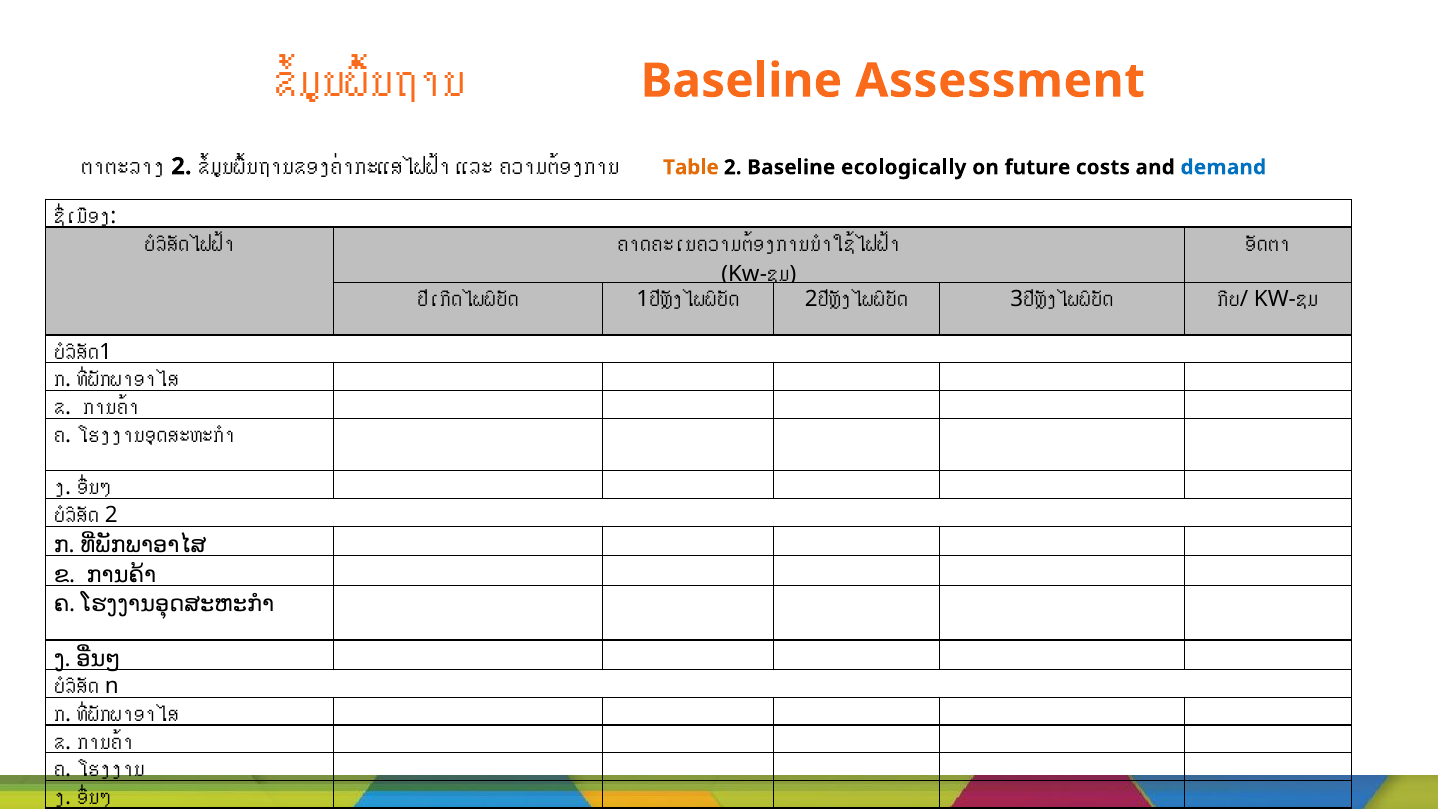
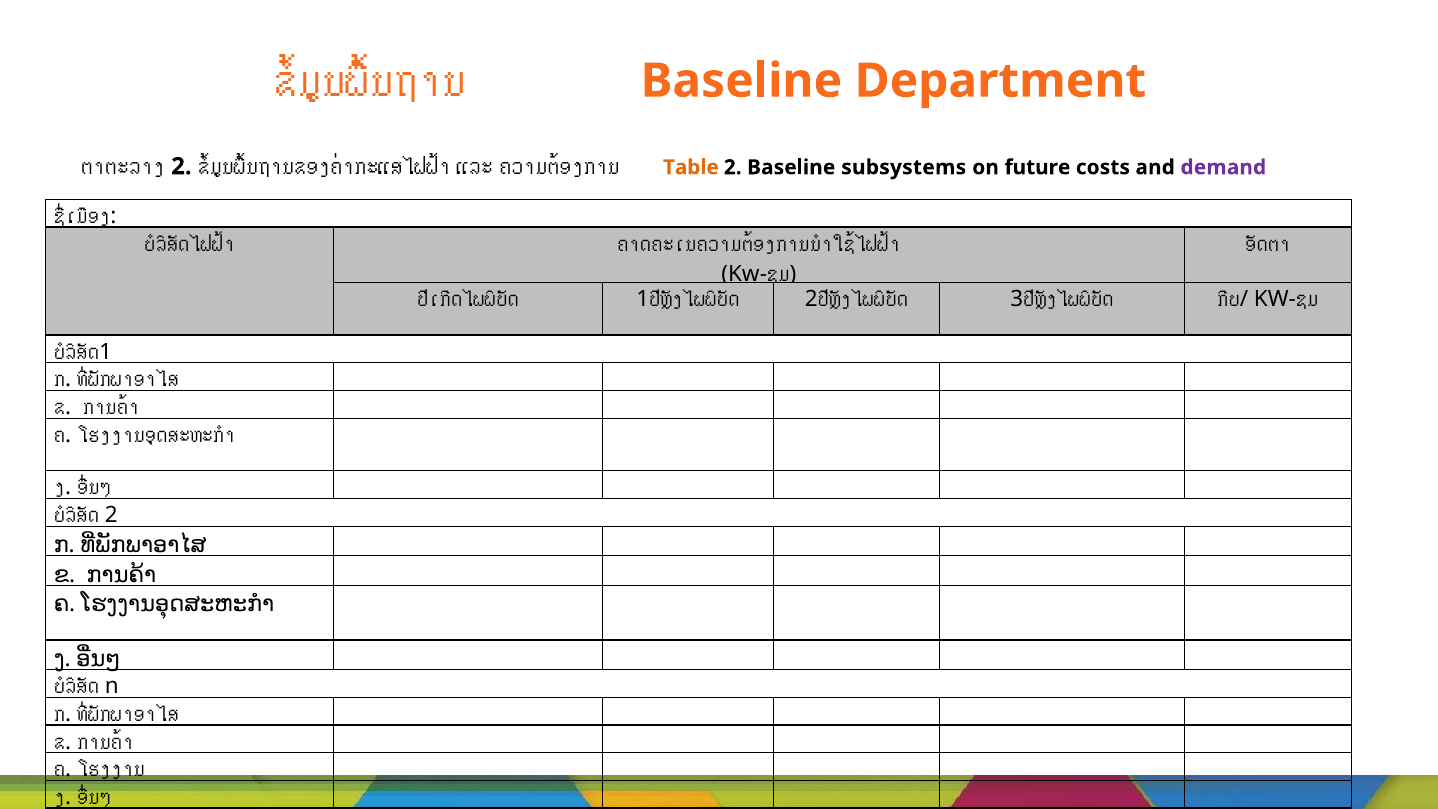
Assessment: Assessment -> Department (1000, 81)
ecologically: ecologically -> subsystems (904, 167)
demand colour: blue -> purple (1223, 167)
